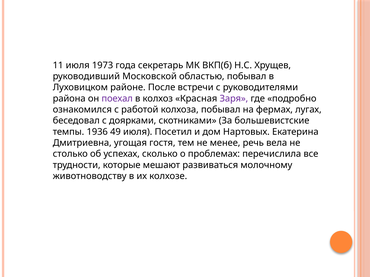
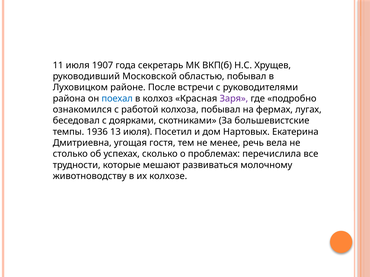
1973: 1973 -> 1907 (103, 65)
поехал colour: purple -> blue (117, 99)
49: 49 -> 13 (115, 132)
